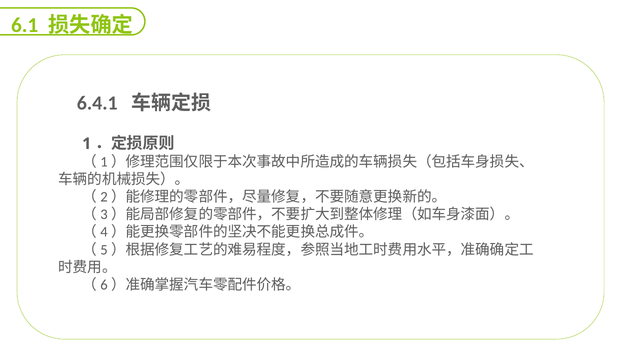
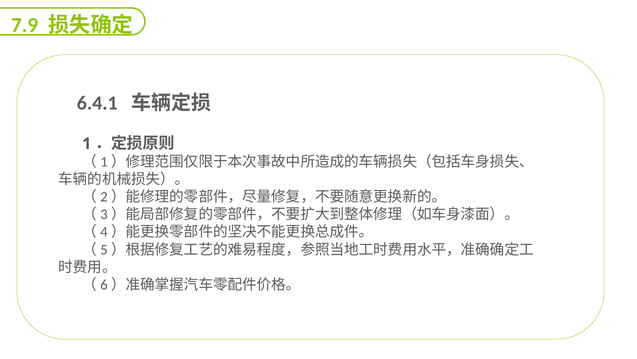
6.1: 6.1 -> 7.9 (25, 25)
